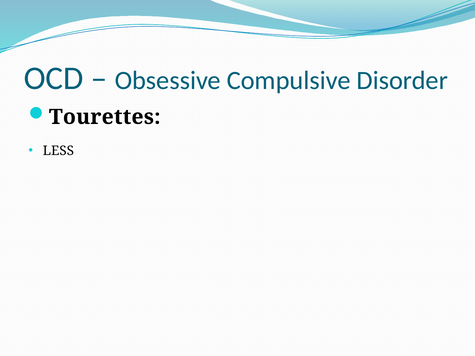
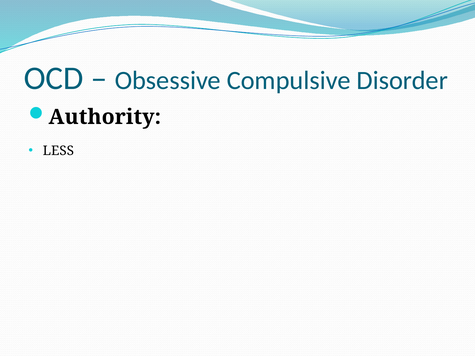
Tourettes: Tourettes -> Authority (105, 117)
